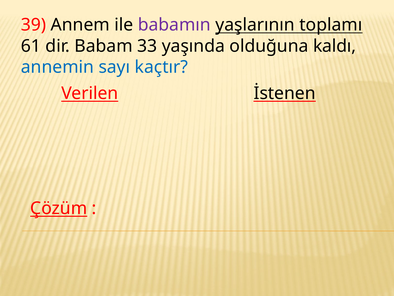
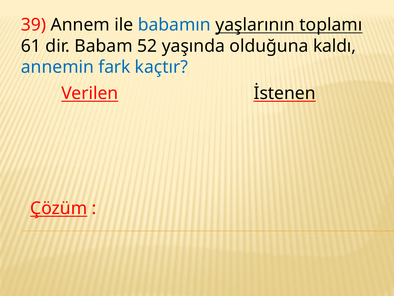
babamın colour: purple -> blue (174, 25)
33: 33 -> 52 (147, 46)
sayı: sayı -> fark (114, 67)
